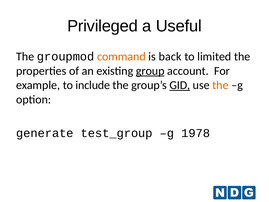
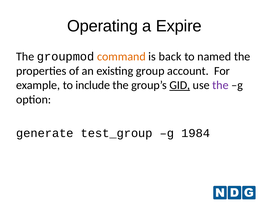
Privileged: Privileged -> Operating (103, 26)
Useful: Useful -> Expire (179, 26)
limited: limited -> named (214, 56)
group underline: present -> none (150, 71)
the colour: orange -> purple (220, 85)
1978: 1978 -> 1984 (196, 133)
